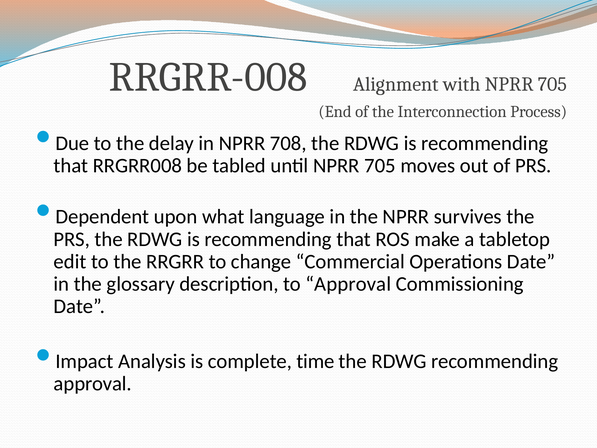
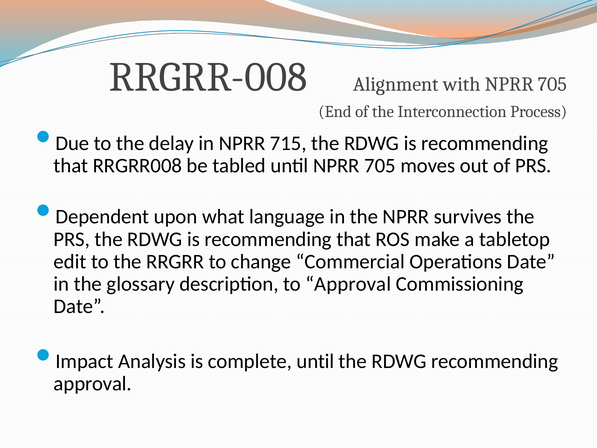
708: 708 -> 715 (288, 143)
complete time: time -> until (315, 361)
